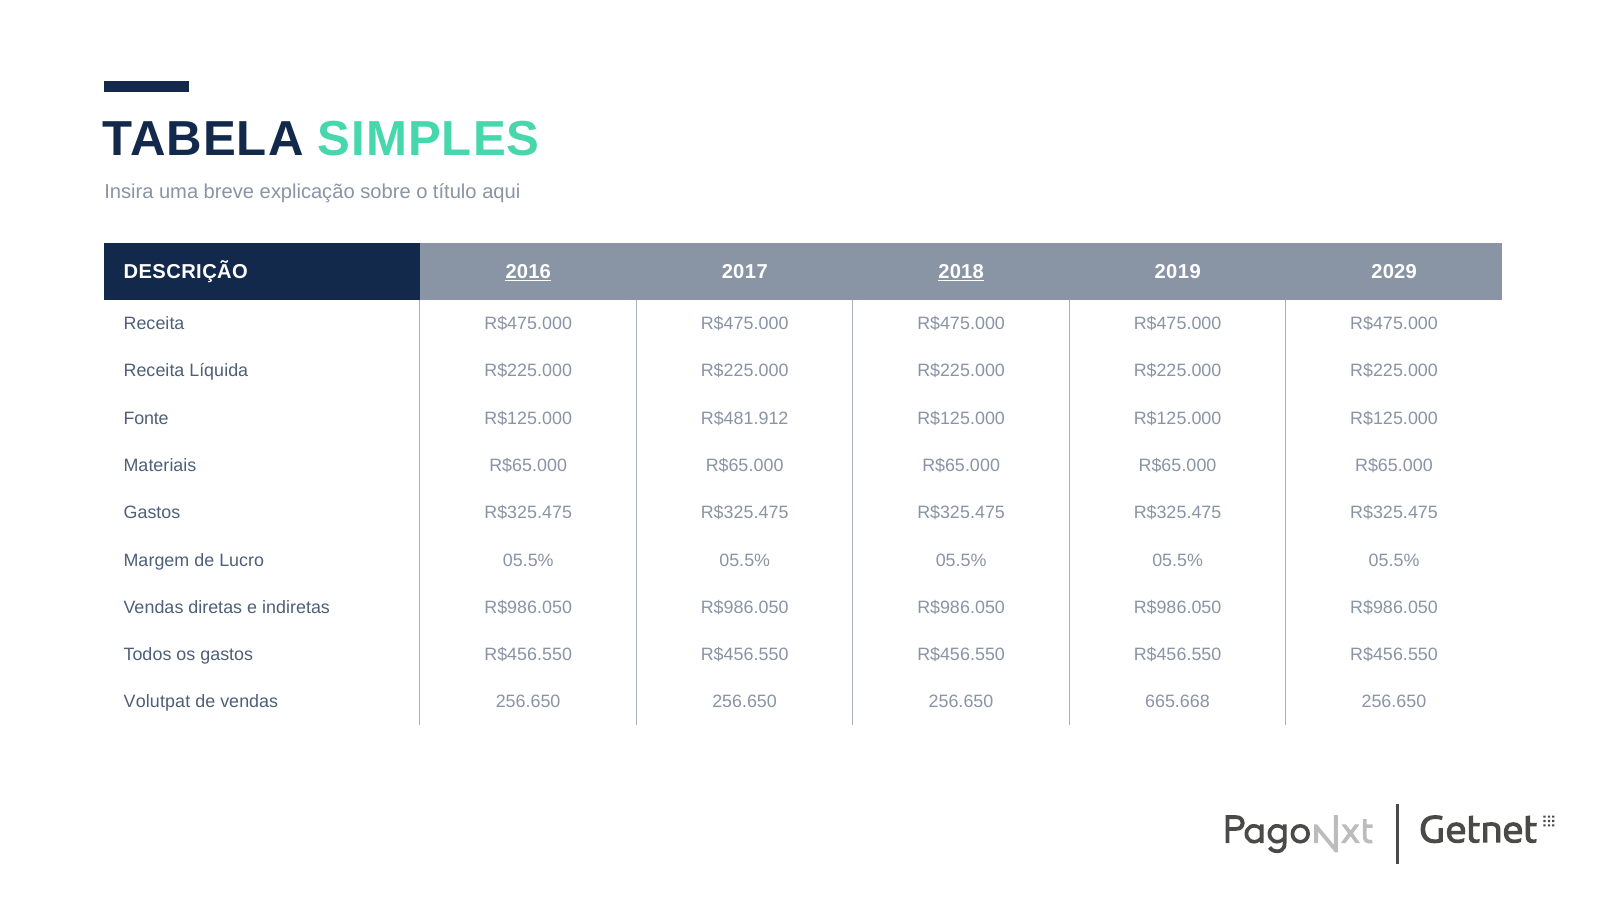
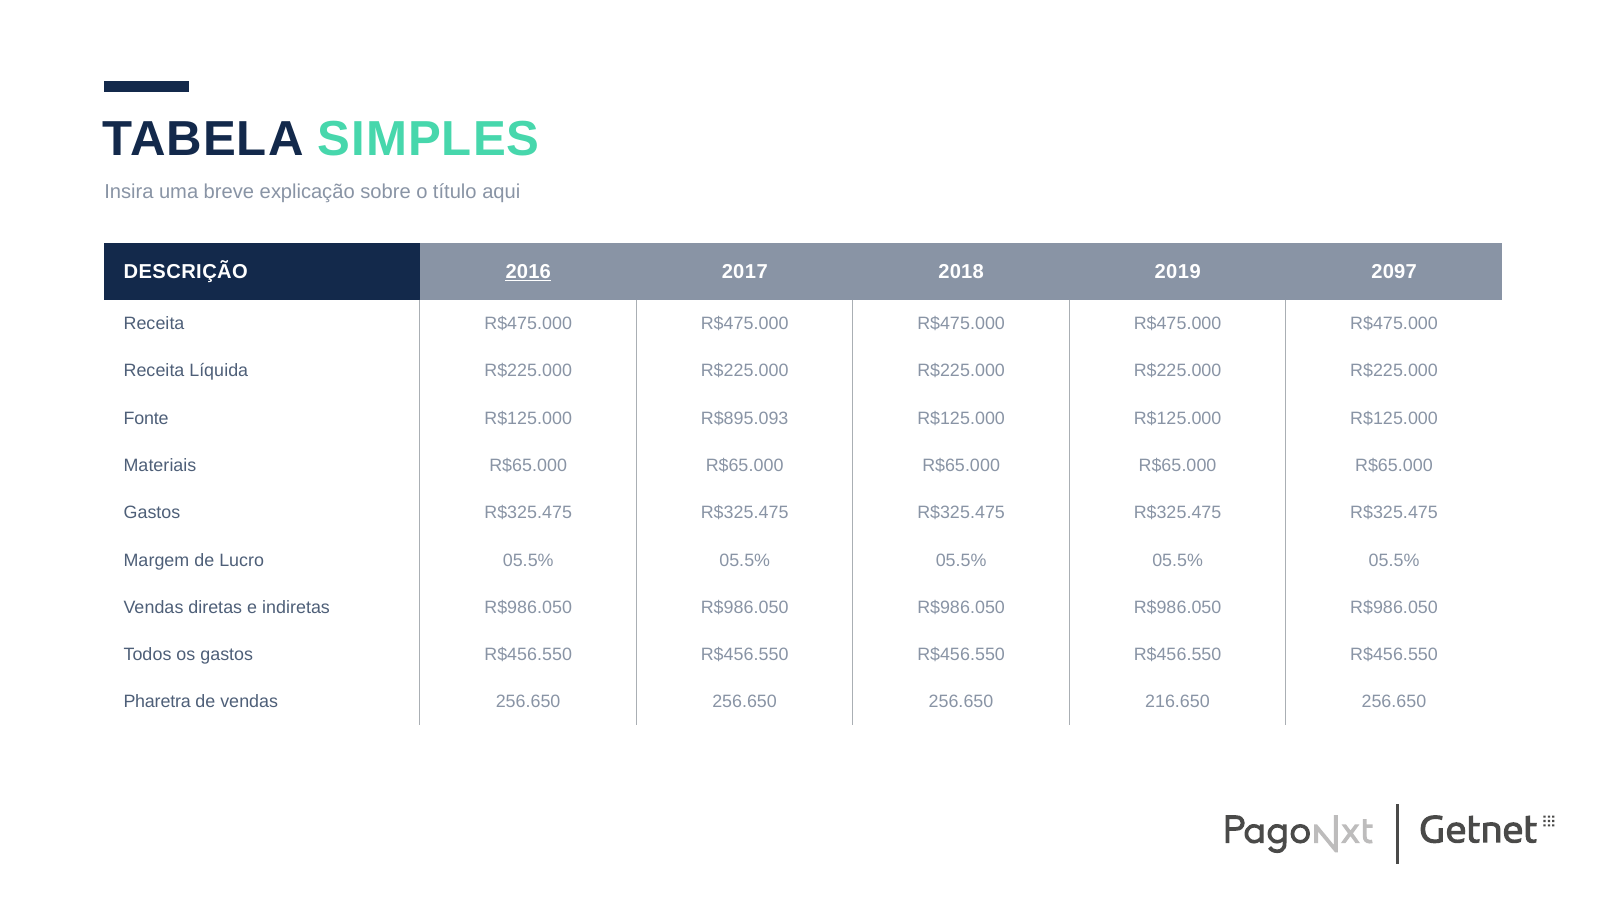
2018 underline: present -> none (961, 272)
2029: 2029 -> 2097 (1394, 272)
R$481.912: R$481.912 -> R$895.093 (745, 418)
Volutpat: Volutpat -> Pharetra (157, 702)
665.668: 665.668 -> 216.650 (1177, 702)
